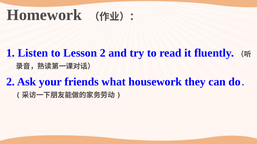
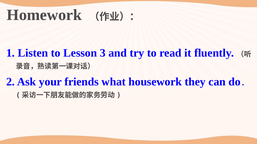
Lesson 2: 2 -> 3 (103, 53)
